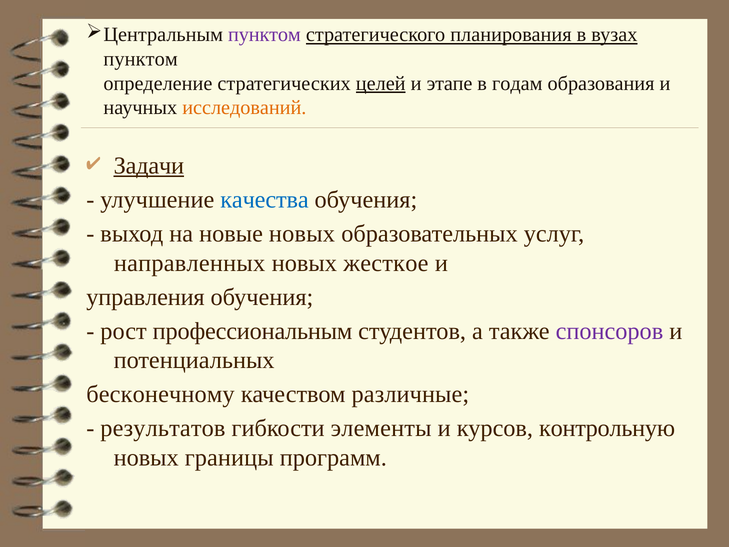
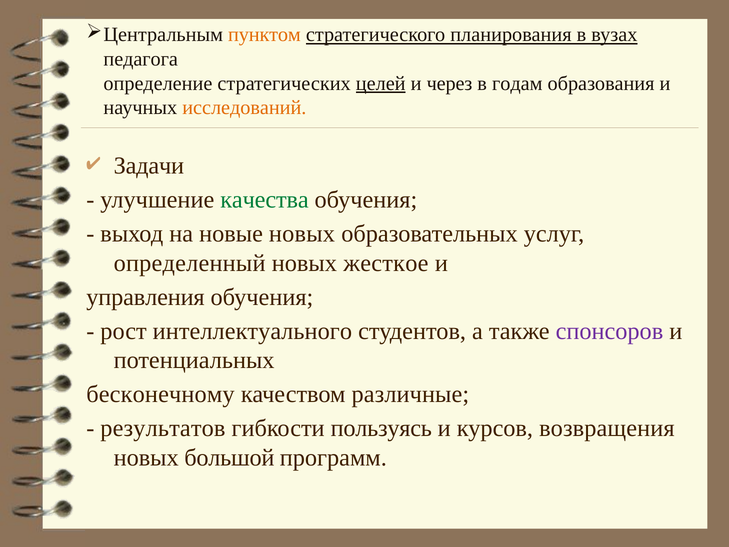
пунктом colour: purple -> orange (264, 35)
пунктом: пунктом -> педагога (141, 59)
этапе: этапе -> через (450, 83)
Задачи underline: present -> none (149, 166)
качества colour: blue -> green (264, 200)
направленных: направленных -> определенный (190, 263)
профессиональным: профессиональным -> интеллектуального (252, 331)
элементы: элементы -> пользуясь (381, 428)
контрольную: контрольную -> возвращения (607, 428)
границы: границы -> большой (229, 457)
